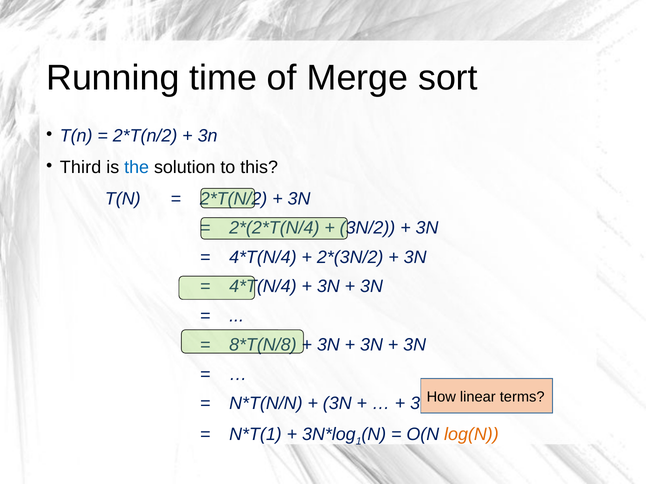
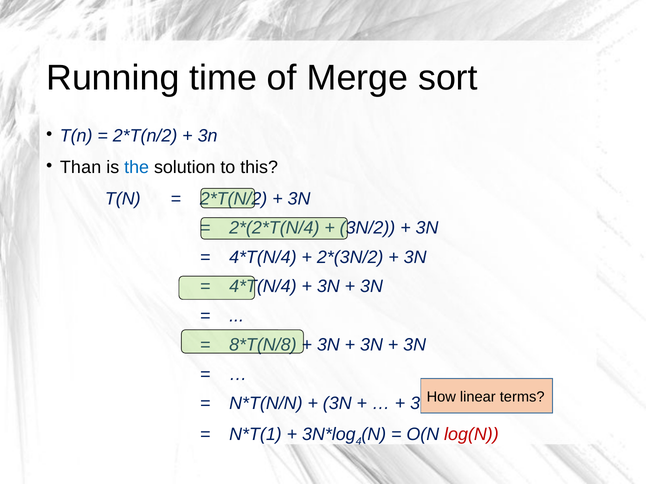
Third: Third -> Than (81, 167)
1: 1 -> 4 (359, 442)
log(N colour: orange -> red (471, 435)
